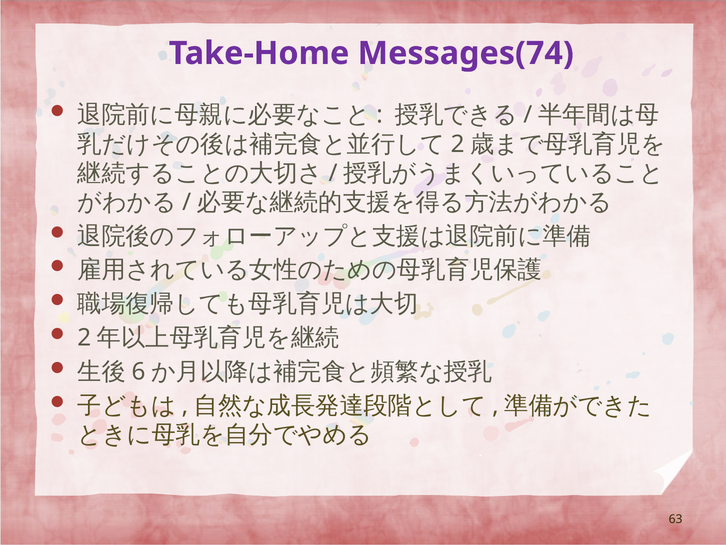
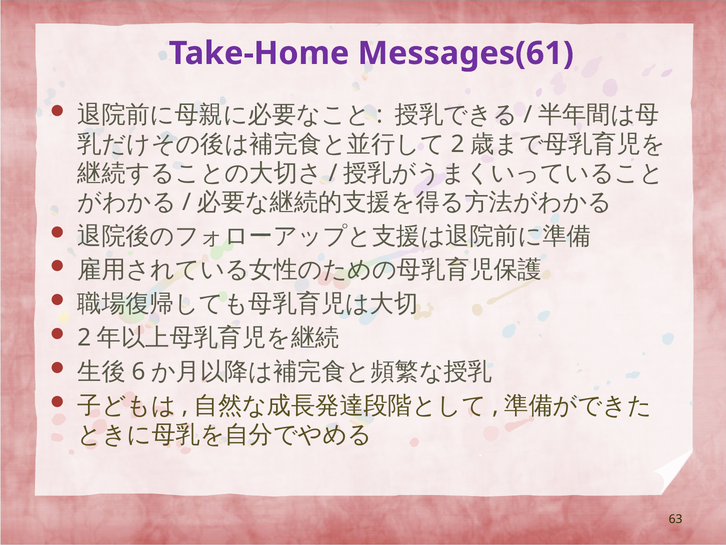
Messages(74: Messages(74 -> Messages(61 (466, 53)
